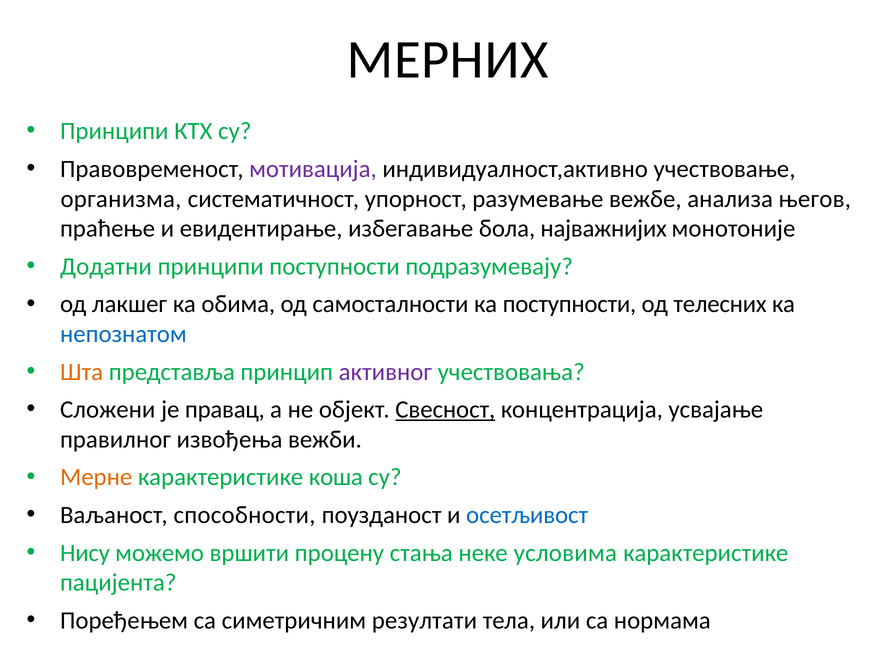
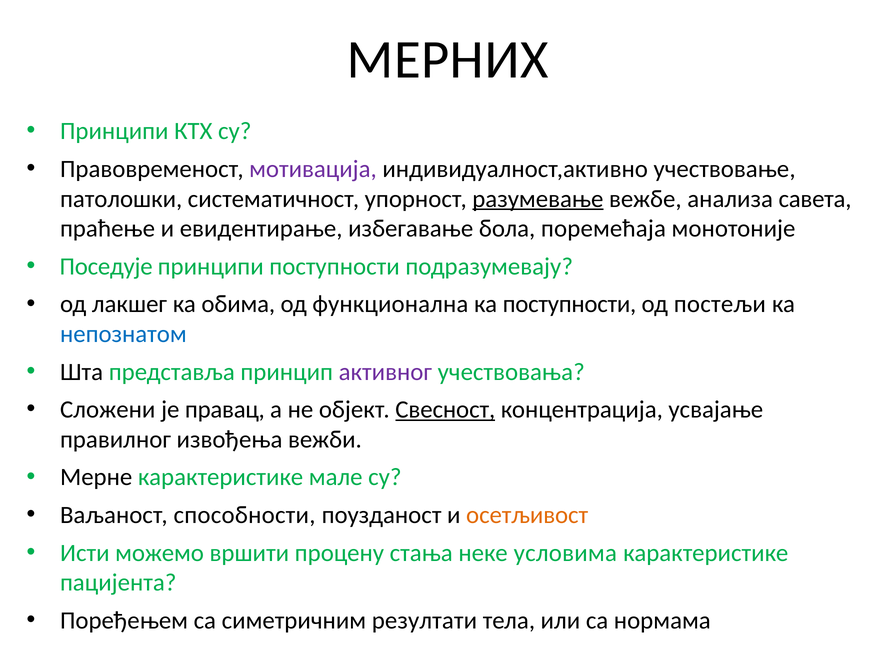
организма: организма -> патолошки (121, 199)
разумевање underline: none -> present (538, 199)
његов: његов -> савета (815, 199)
најважнијих: најважнијих -> поремећаја (603, 228)
Додатни: Додатни -> Поседује (106, 266)
самосталности: самосталности -> функционална (390, 304)
телесних: телесних -> постељи (720, 304)
Шта colour: orange -> black (82, 372)
Мерне colour: orange -> black (96, 477)
коша: коша -> мале (336, 477)
осетљивост colour: blue -> orange (527, 515)
Нису: Нису -> Исти (85, 552)
